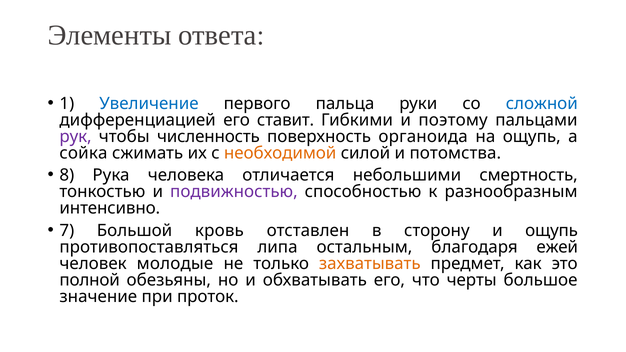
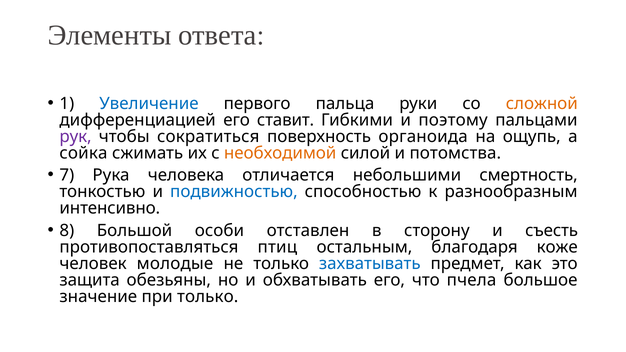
сложной colour: blue -> orange (542, 104)
численность: численность -> сократиться (208, 137)
8: 8 -> 7 (67, 175)
подвижностью colour: purple -> blue (234, 192)
7: 7 -> 8 (67, 231)
кровь: кровь -> особи (219, 231)
и ощупь: ощупь -> съесть (552, 231)
липа: липа -> птиц (277, 247)
ежей: ежей -> коже (557, 247)
захватывать colour: orange -> blue (370, 264)
полной: полной -> защита (90, 280)
черты: черты -> пчела (472, 280)
при проток: проток -> только (208, 297)
